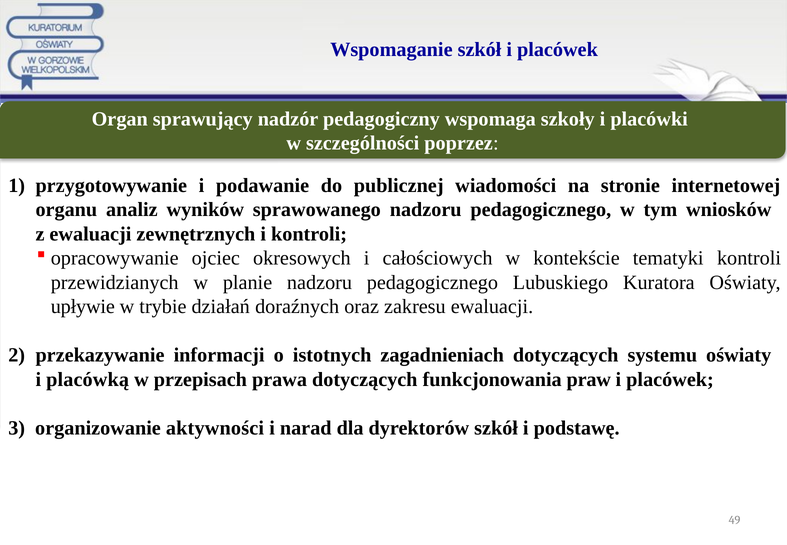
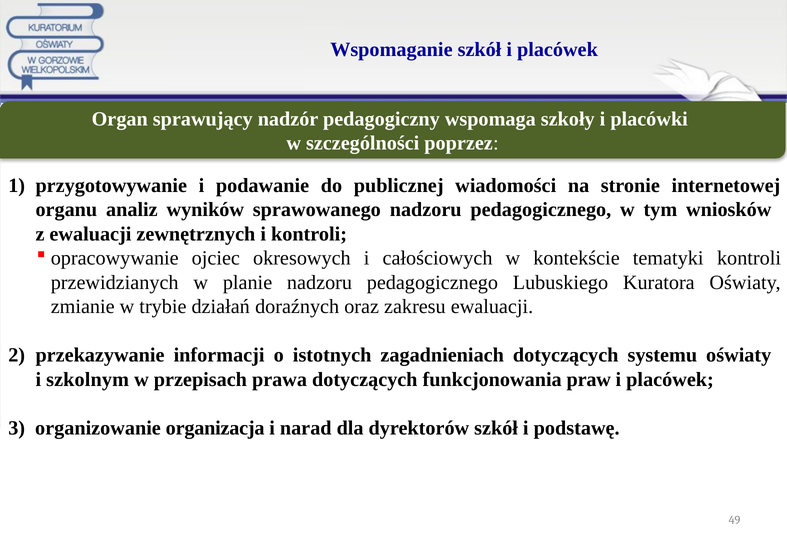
upływie: upływie -> zmianie (83, 307)
placówką: placówką -> szkolnym (88, 379)
aktywności: aktywności -> organizacja (215, 428)
